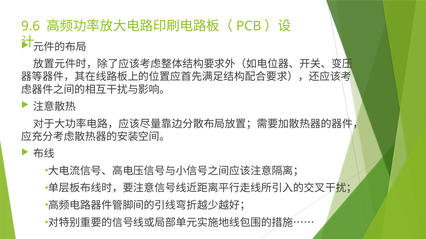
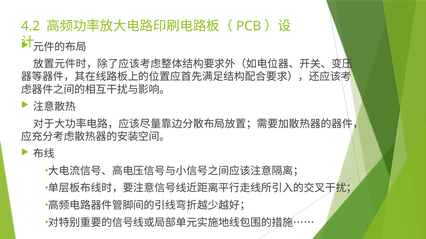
9.6: 9.6 -> 4.2 (31, 26)
